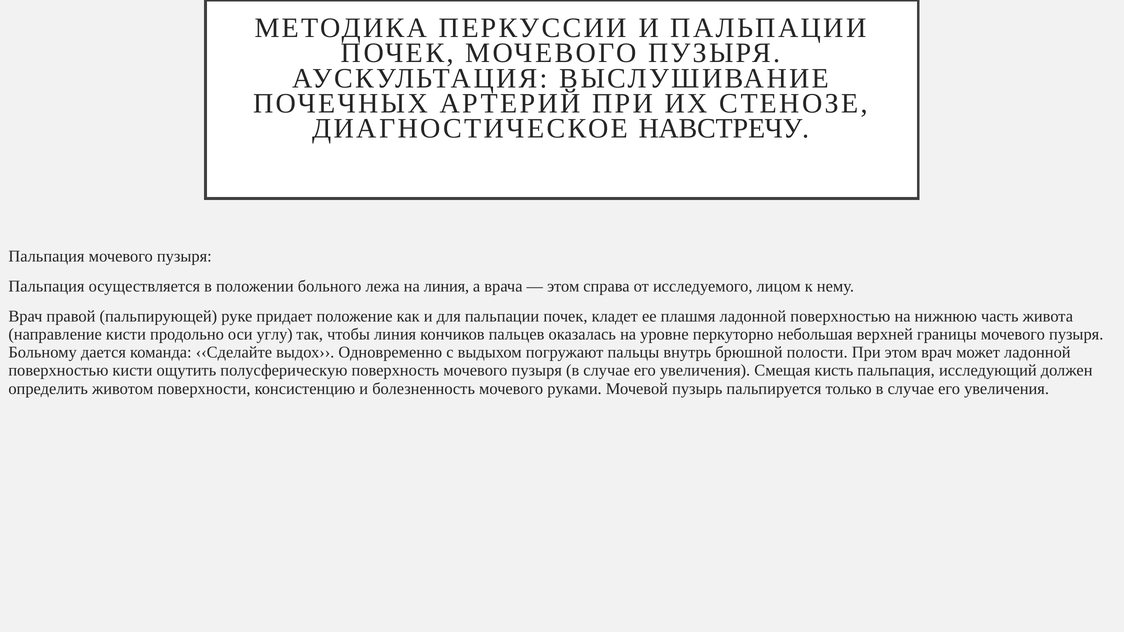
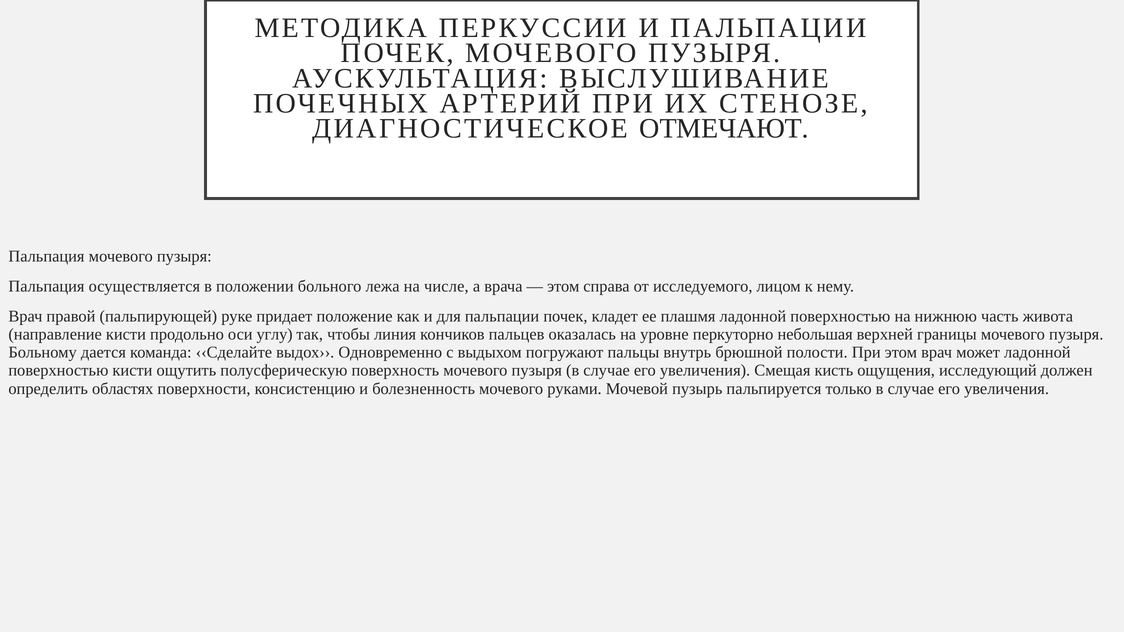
НАВСТРЕЧУ: НАВСТРЕЧУ -> ОТМЕЧАЮТ (724, 129)
на линия: линия -> числе (446, 286)
кисть пальпация: пальпация -> ощущения (896, 371)
животом: животом -> областях (123, 389)
